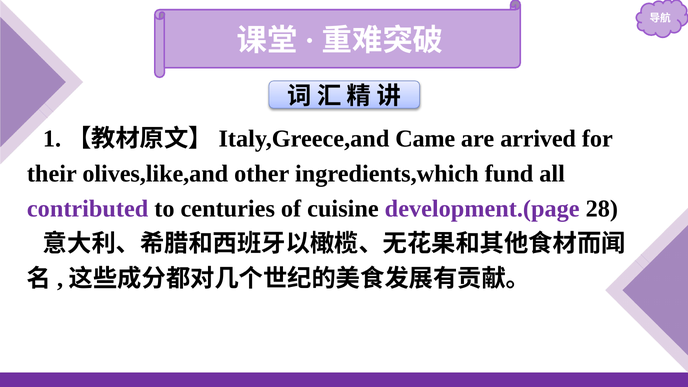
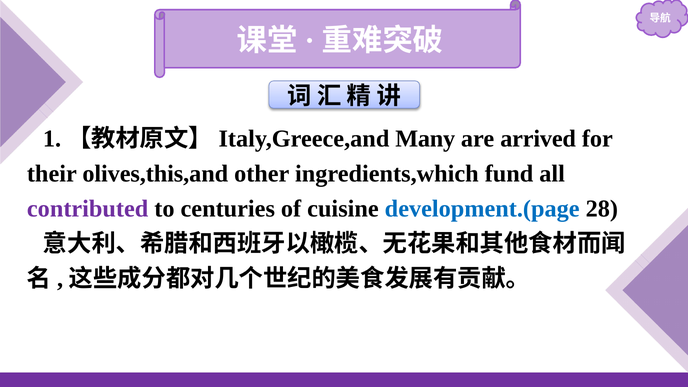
Came: Came -> Many (425, 139)
olives,like,and: olives,like,and -> olives,this,and (155, 174)
development.(page colour: purple -> blue (482, 209)
